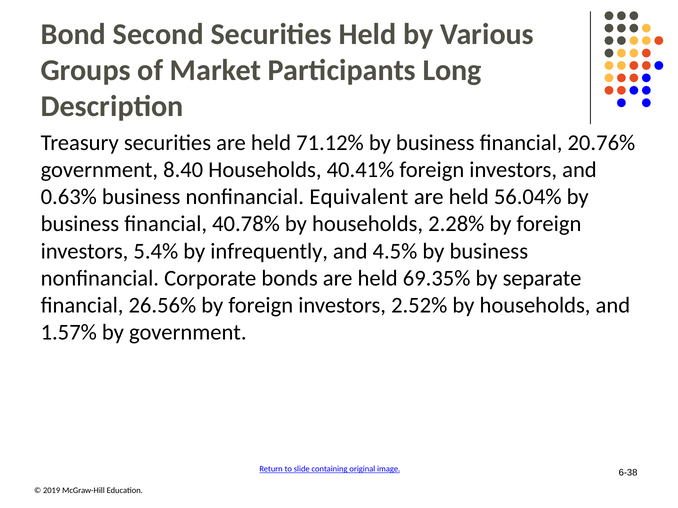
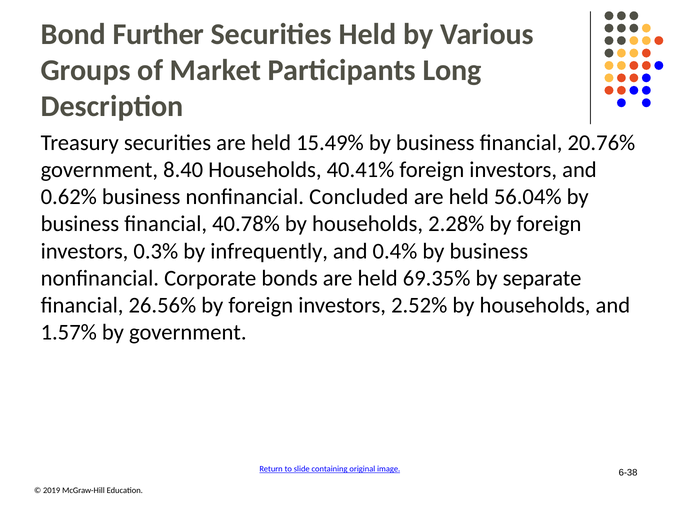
Second: Second -> Further (159, 34)
71.12%: 71.12% -> 15.49% (330, 143)
0.63%: 0.63% -> 0.62% (69, 197)
Equivalent: Equivalent -> Concluded (359, 197)
5.4%: 5.4% -> 0.3% (156, 251)
4.5%: 4.5% -> 0.4% (395, 251)
